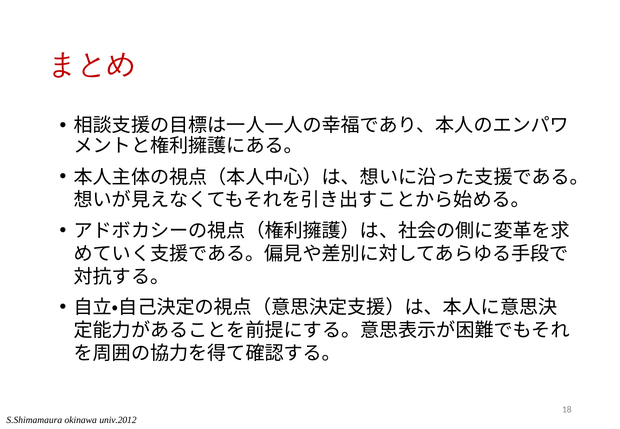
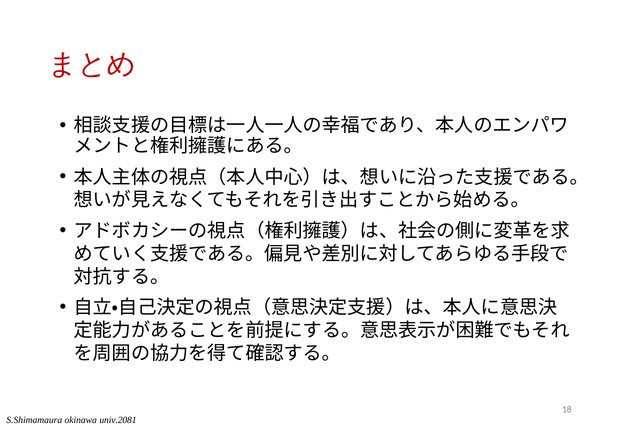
univ.2012: univ.2012 -> univ.2081 (118, 420)
